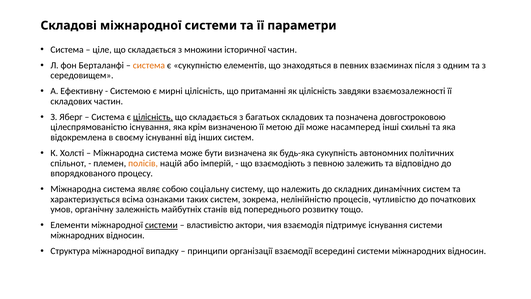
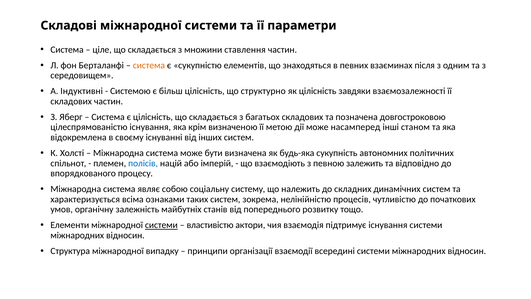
історичної: історичної -> ставлення (245, 50)
Ефективну: Ефективну -> Індуктивні (82, 91)
мирні: мирні -> більш (171, 91)
притаманні: притаманні -> структурно (263, 91)
цілісність underline: present -> none (153, 117)
схильні: схильні -> станом (415, 127)
полісів colour: orange -> blue (143, 163)
